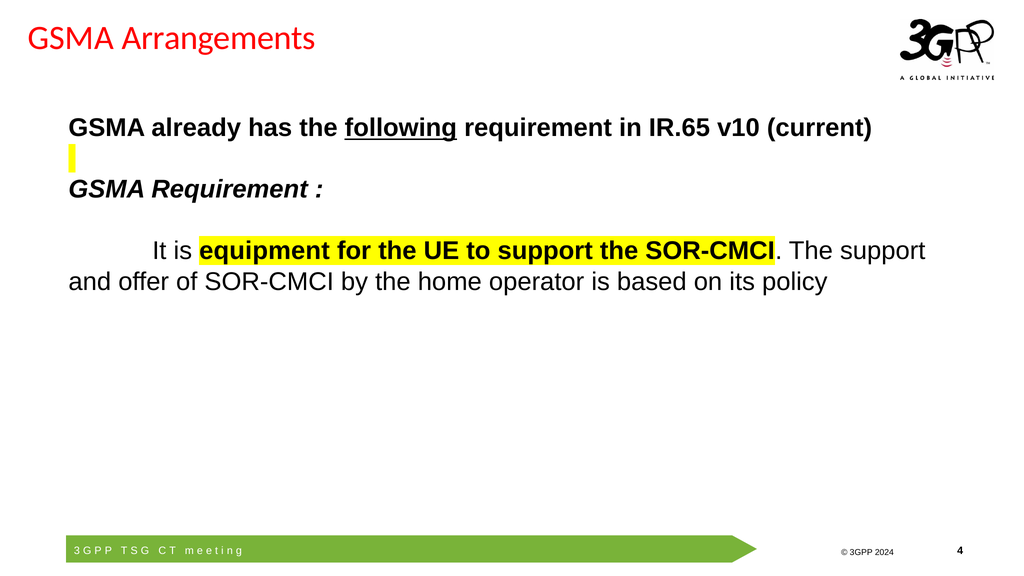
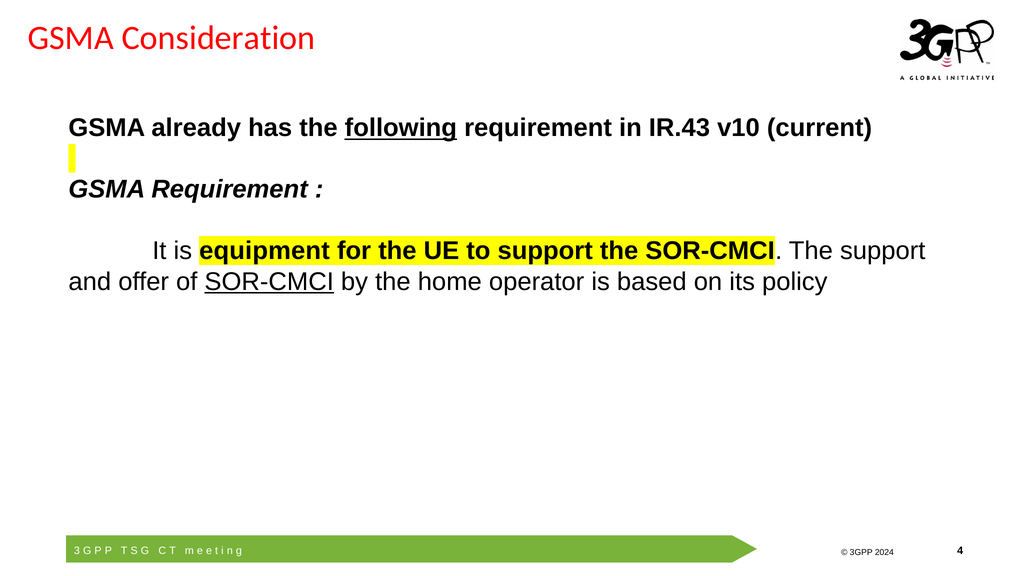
Arrangements: Arrangements -> Consideration (219, 38)
IR.65: IR.65 -> IR.43 (679, 128)
SOR-CMCI underline: none -> present (269, 282)
